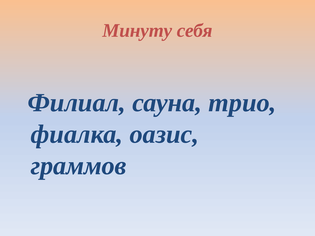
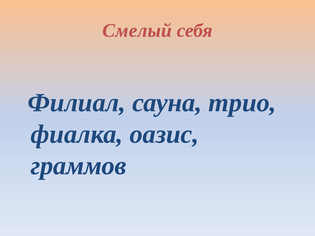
Минуту: Минуту -> Смелый (137, 30)
